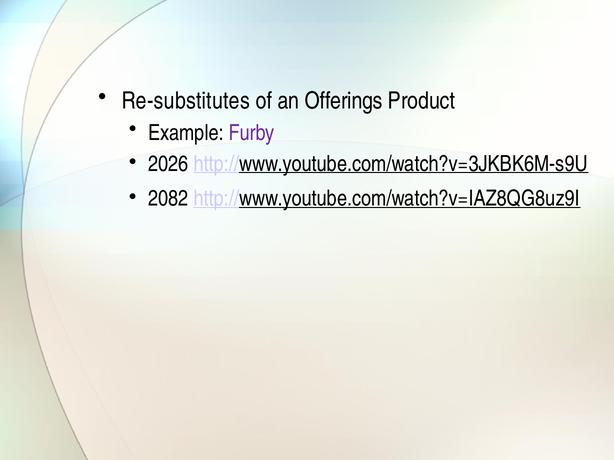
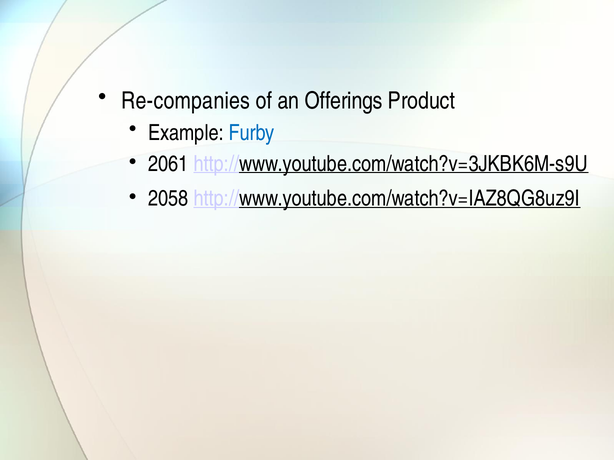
Re-substitutes: Re-substitutes -> Re-companies (186, 101)
Furby colour: purple -> blue (252, 133)
2026: 2026 -> 2061 (168, 164)
2082: 2082 -> 2058 (168, 199)
